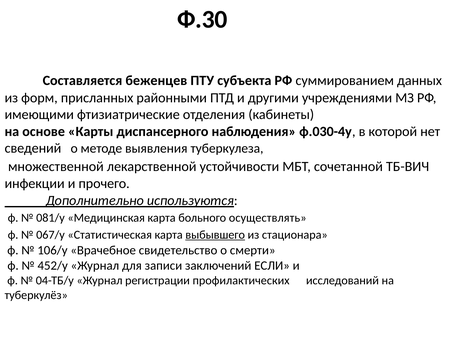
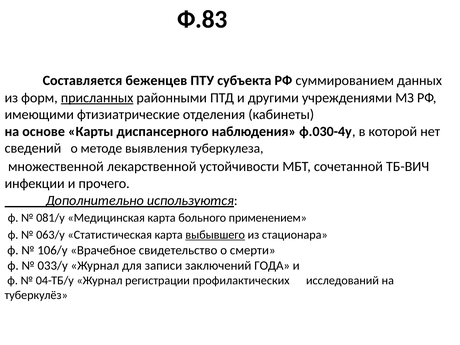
Ф.30: Ф.30 -> Ф.83 (202, 19)
присланных underline: none -> present (97, 98)
осуществлять: осуществлять -> применением (268, 218)
067/у: 067/у -> 063/у (50, 235)
452/у: 452/у -> 033/у (53, 266)
ЕСЛИ: ЕСЛИ -> ГОДА (272, 266)
